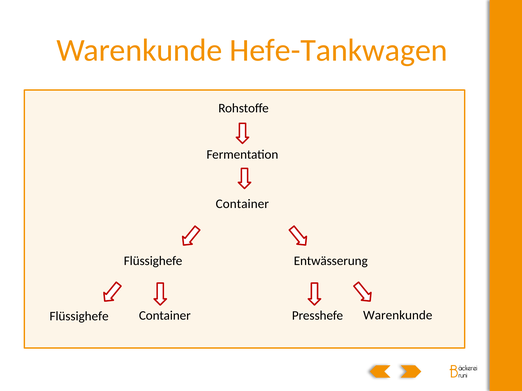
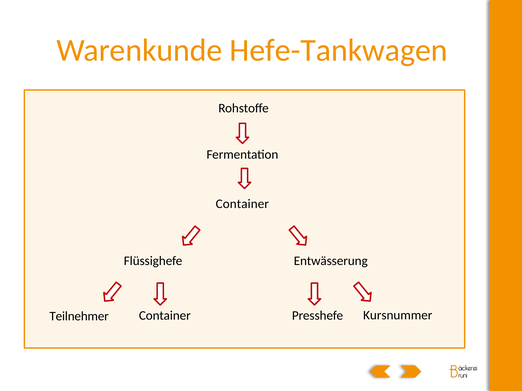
Presshefe Warenkunde: Warenkunde -> Kursnummer (398, 316)
Flüssighefe: Flüssighefe -> Teilnehmer (79, 317)
